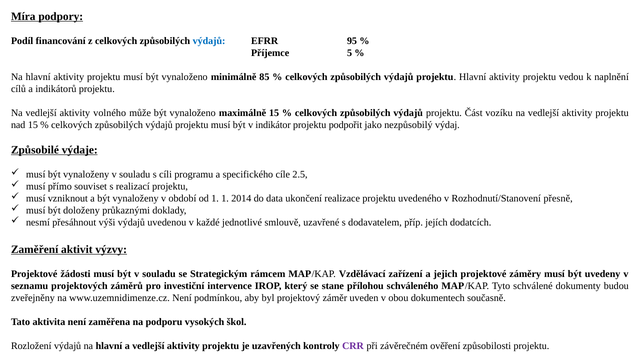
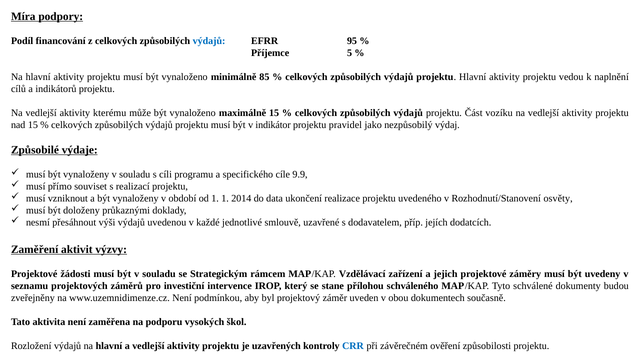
volného: volného -> kterému (110, 113)
podpořit: podpořit -> pravidel (345, 125)
2.5: 2.5 -> 9.9 (300, 175)
přesně: přesně -> osvěty (558, 199)
CRR colour: purple -> blue (353, 346)
